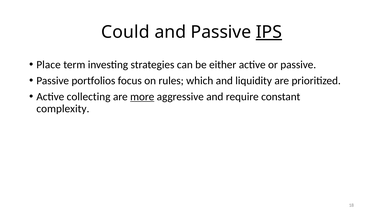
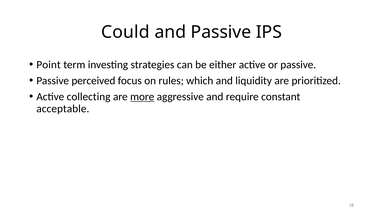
IPS underline: present -> none (269, 32)
Place: Place -> Point (49, 65)
portfolios: portfolios -> perceived (93, 81)
complexity: complexity -> acceptable (63, 109)
